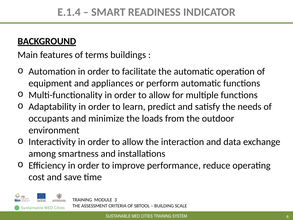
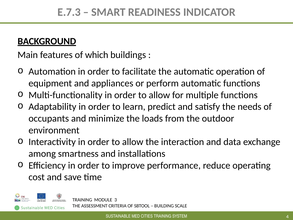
E.1.4: E.1.4 -> E.7.3 (69, 12)
terms: terms -> which (97, 55)
